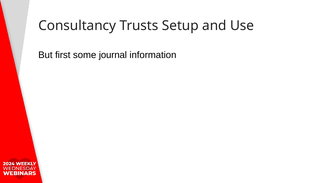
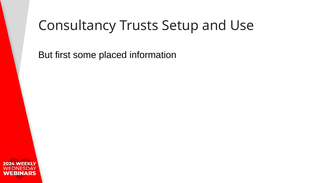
journal: journal -> placed (113, 55)
